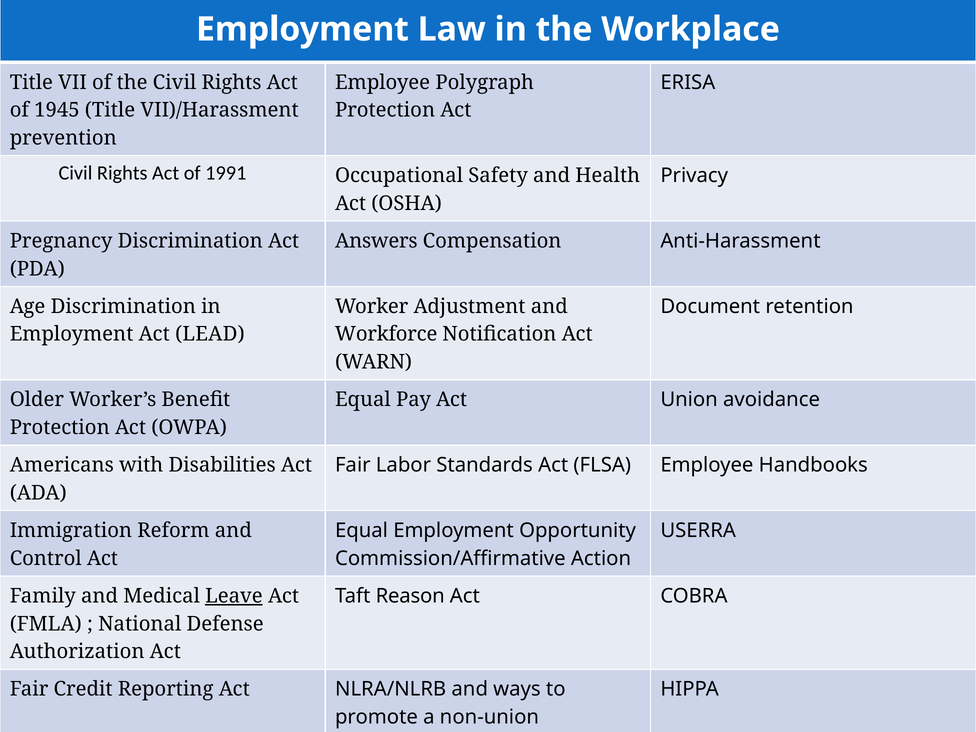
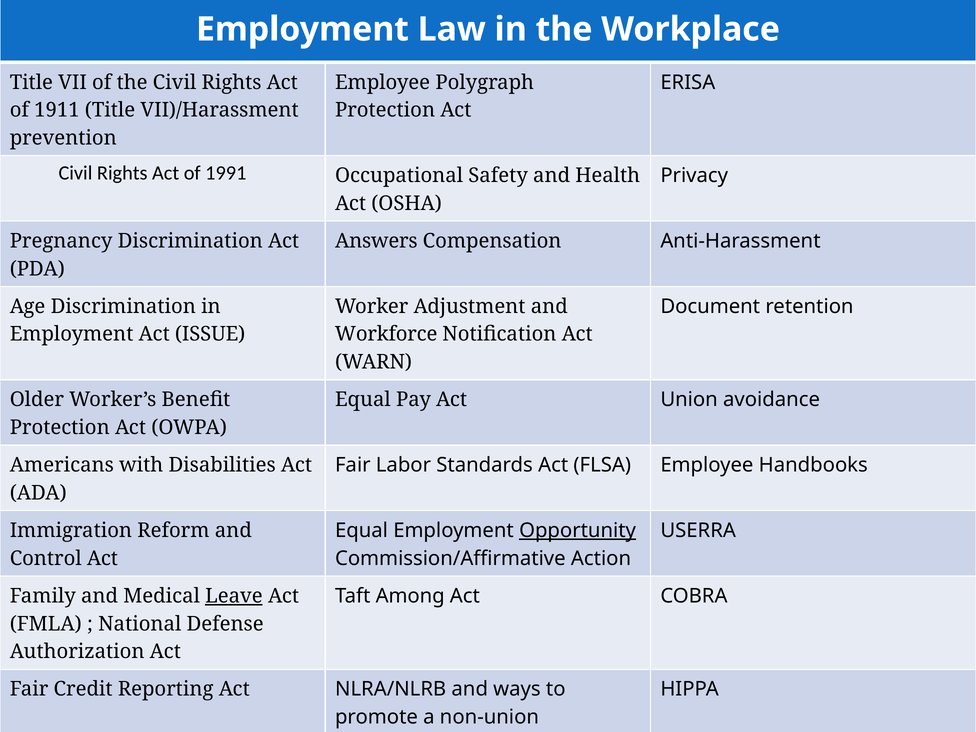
1945: 1945 -> 1911 (57, 110)
LEAD: LEAD -> ISSUE (210, 334)
Opportunity underline: none -> present (578, 531)
Reason: Reason -> Among (410, 596)
